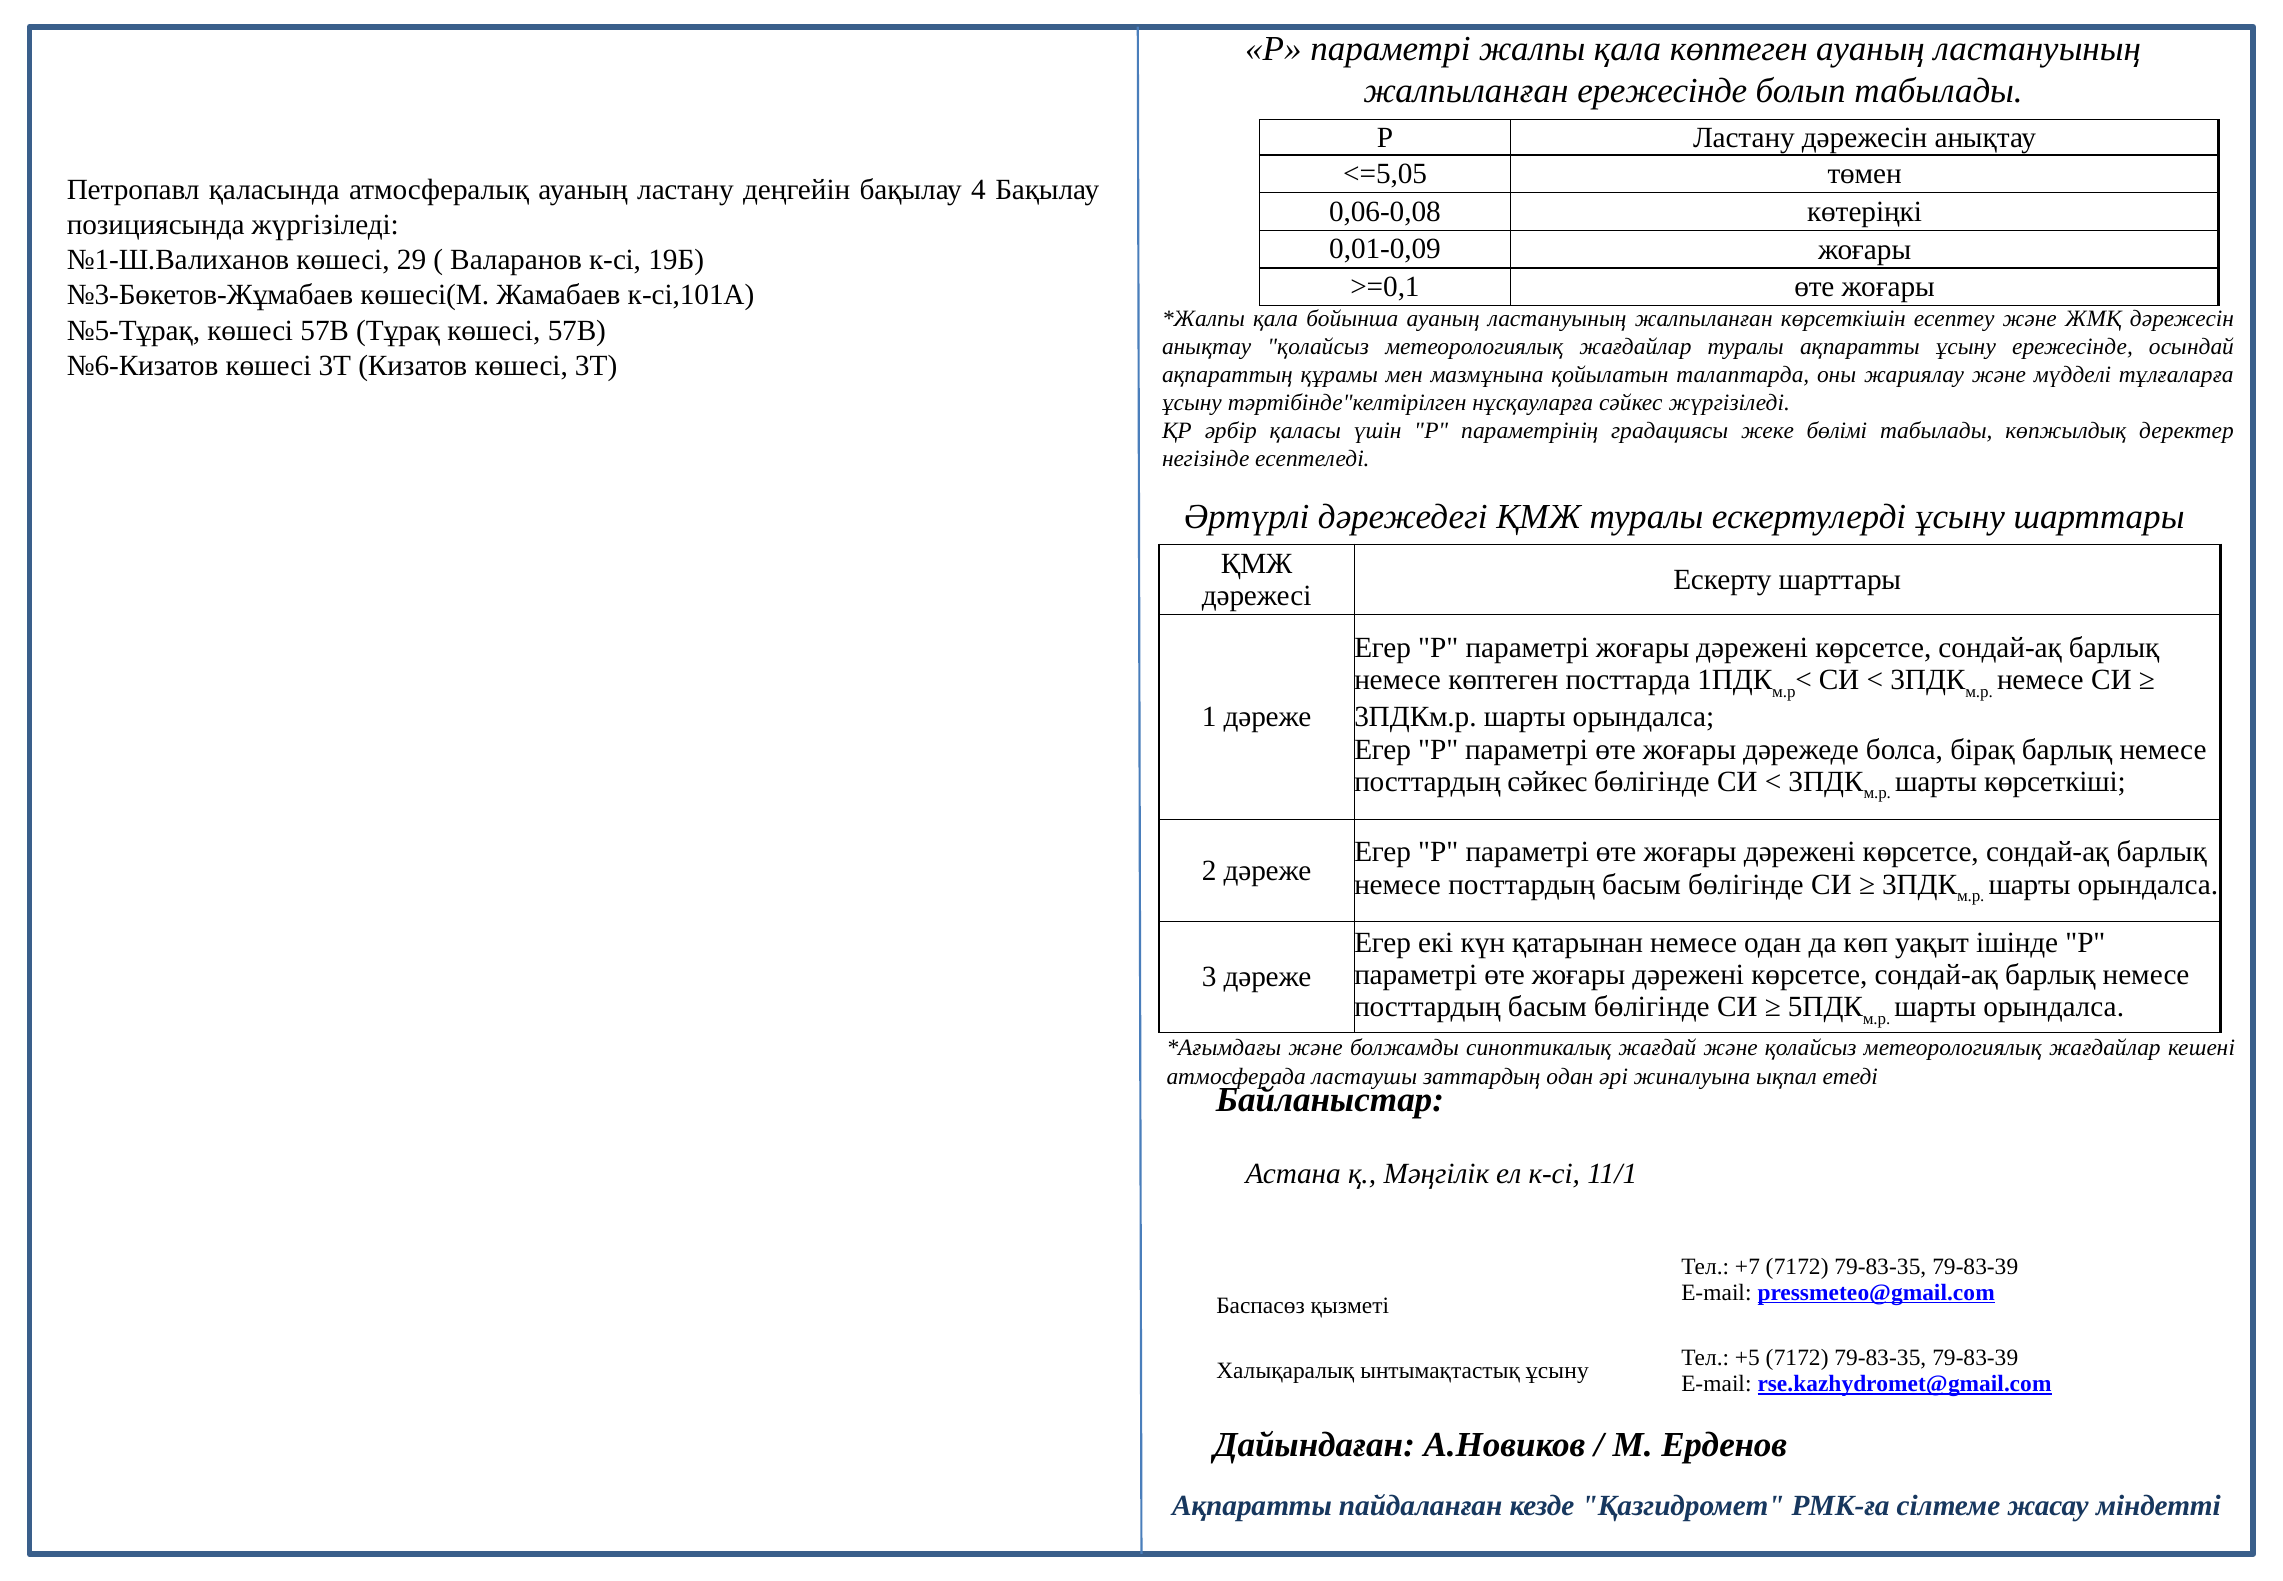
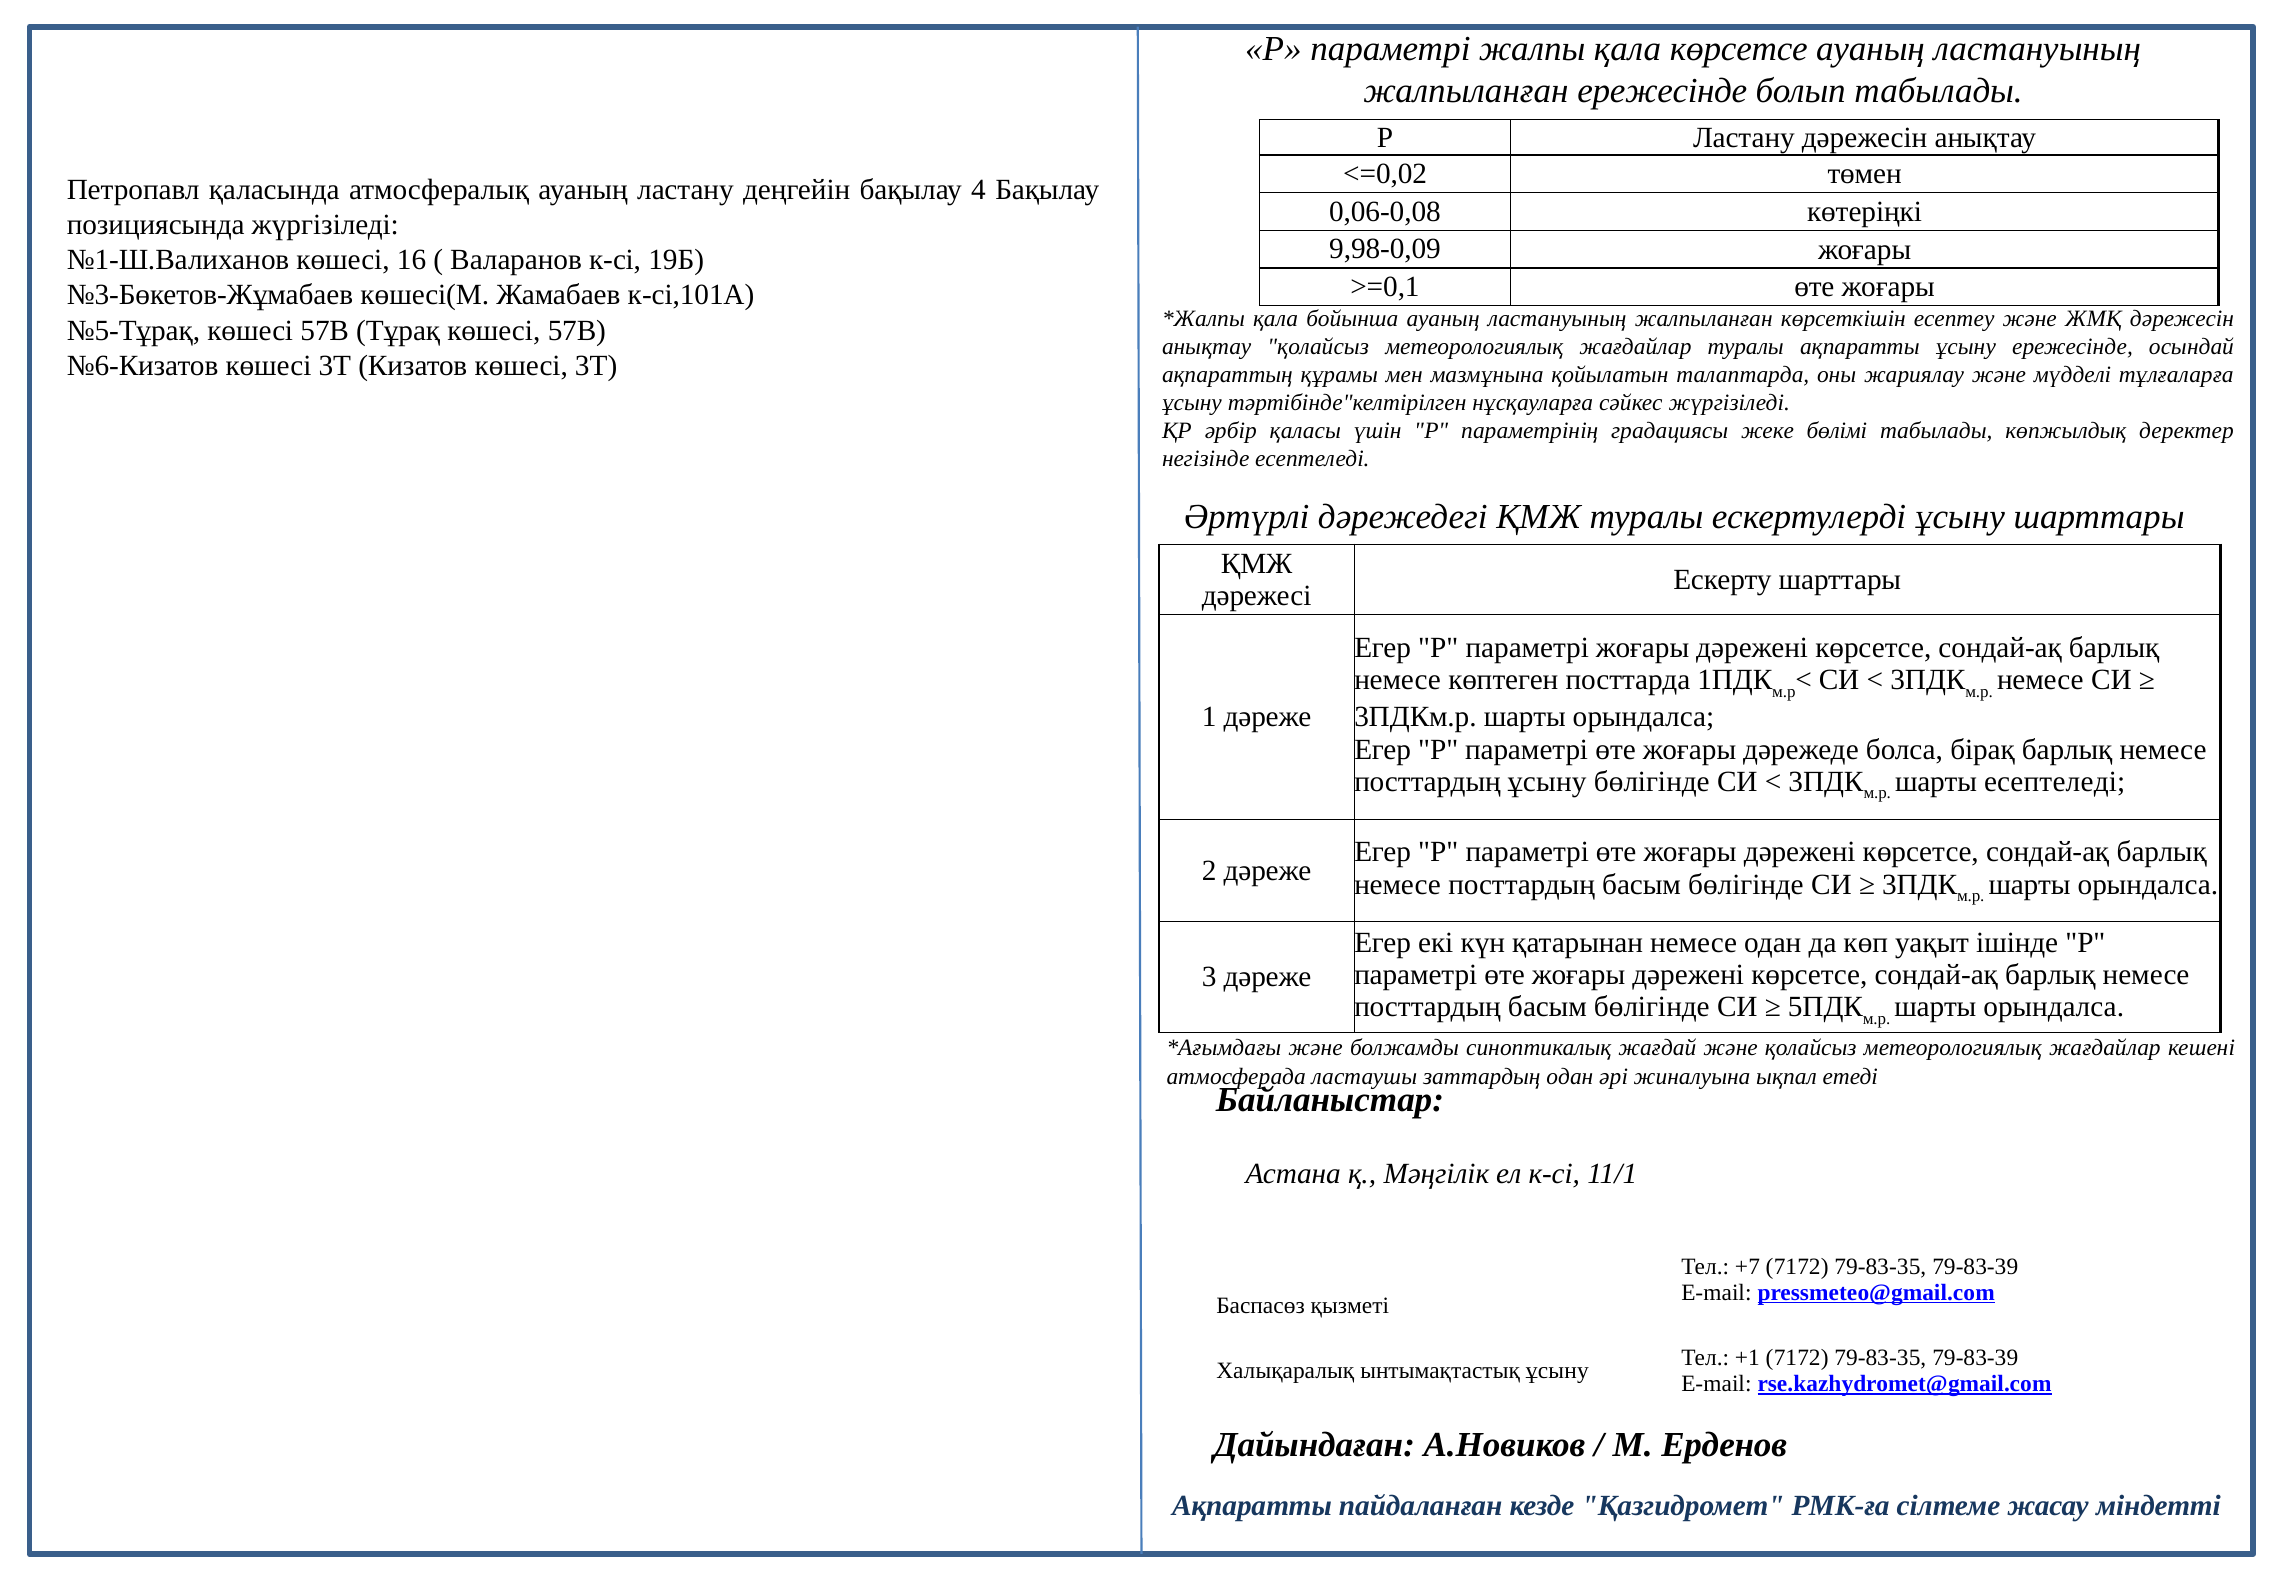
қала көптеген: көптеген -> көрсетсе (1739, 49)
<=5,05: <=5,05 -> <=0,02 (1385, 174)
0,01-0,09: 0,01-0,09 -> 9,98-0,09 (1385, 249)
29: 29 -> 16 (412, 260)
посттардың сәйкес: сәйкес -> ұсыну (1547, 782)
шарты көрсеткіші: көрсеткіші -> есептеледі (2055, 782)
+5: +5 -> +1 (1747, 1357)
